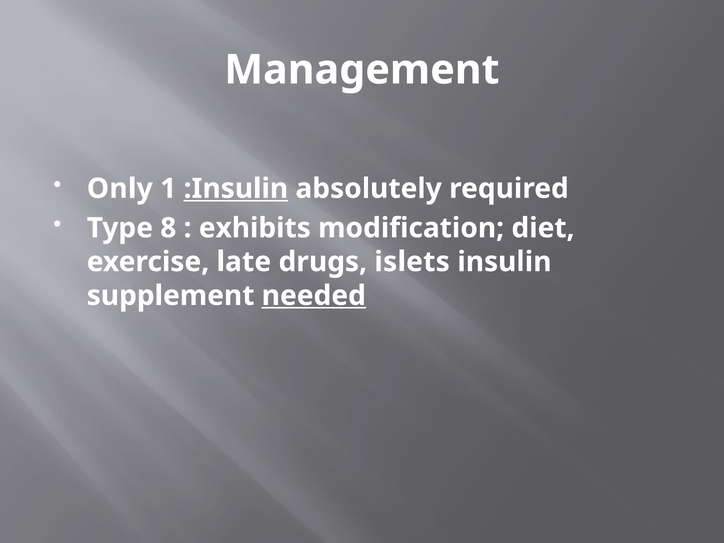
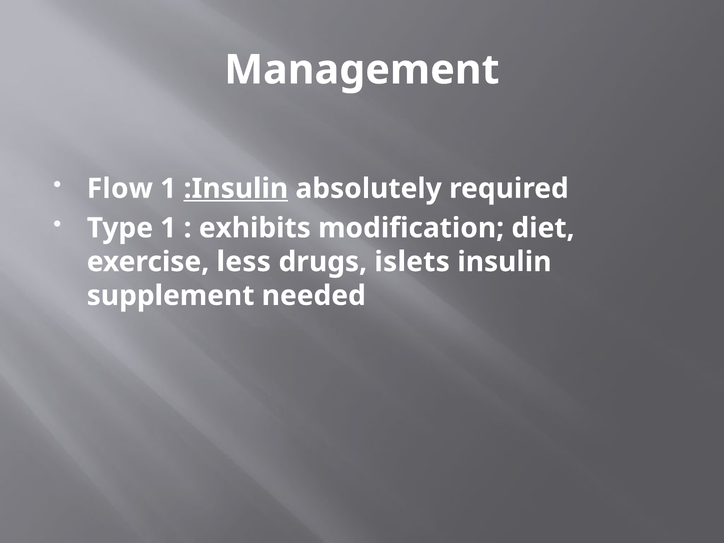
Only: Only -> Flow (120, 189)
Type 8: 8 -> 1 (168, 228)
late: late -> less (244, 262)
needed underline: present -> none (314, 296)
